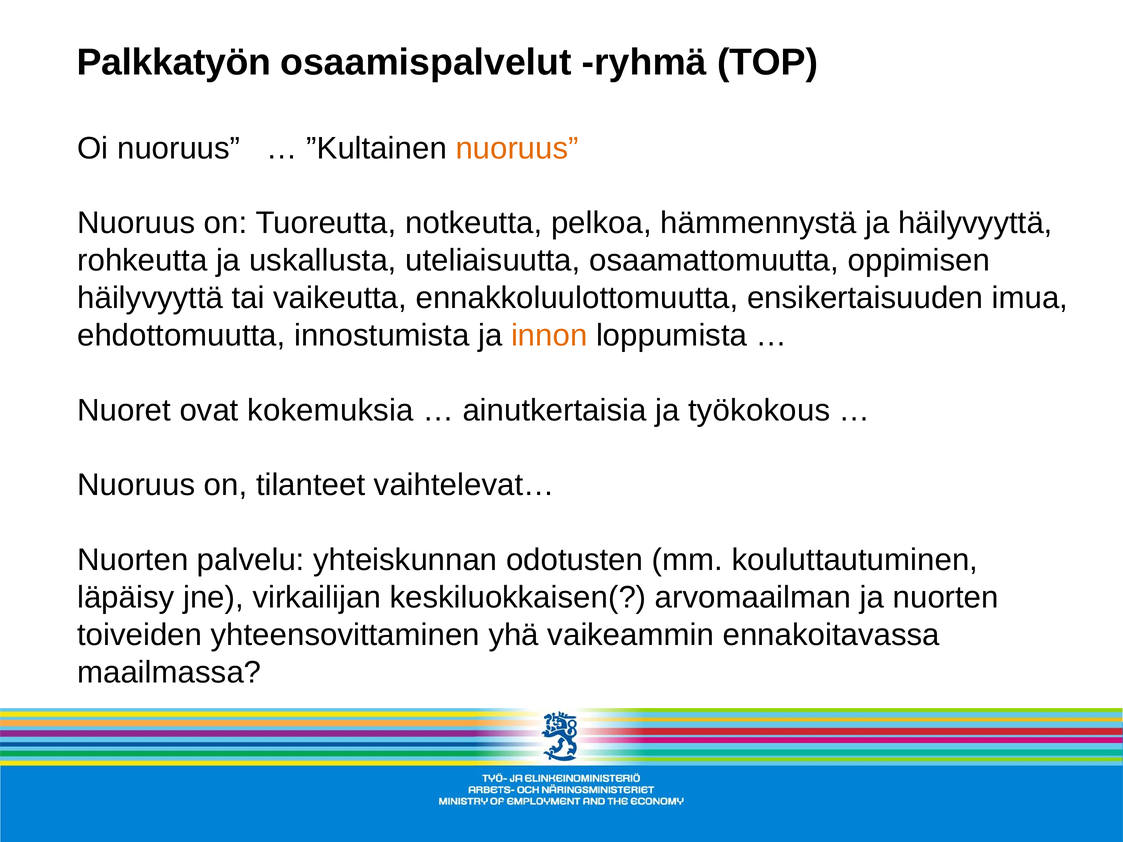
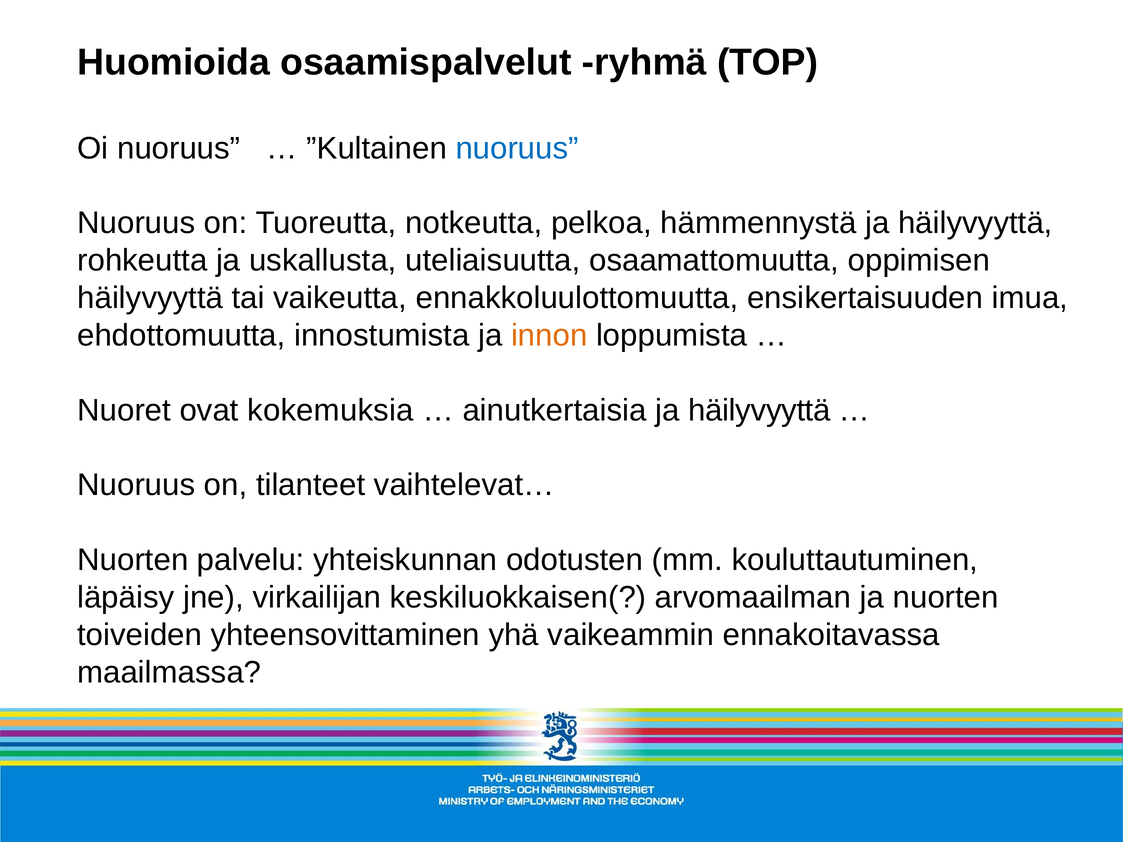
Palkkatyön: Palkkatyön -> Huomioida (174, 63)
nuoruus colour: orange -> blue (517, 148)
ainutkertaisia ja työkokous: työkokous -> häilyvyyttä (759, 410)
